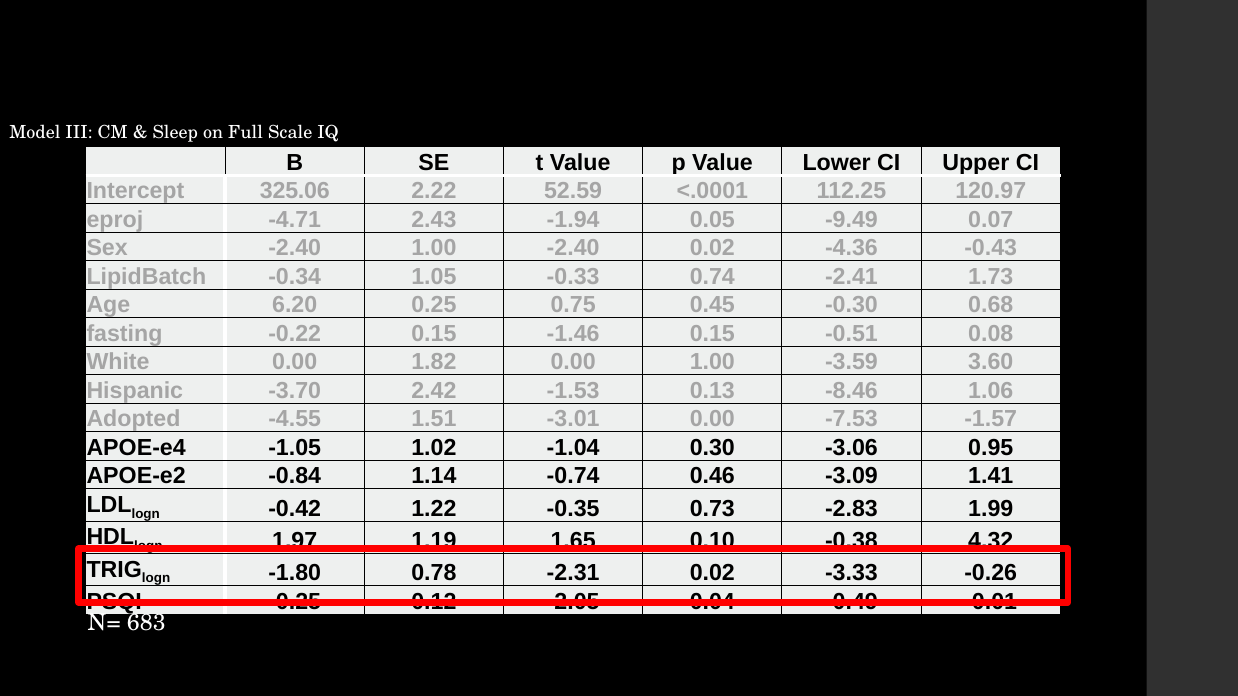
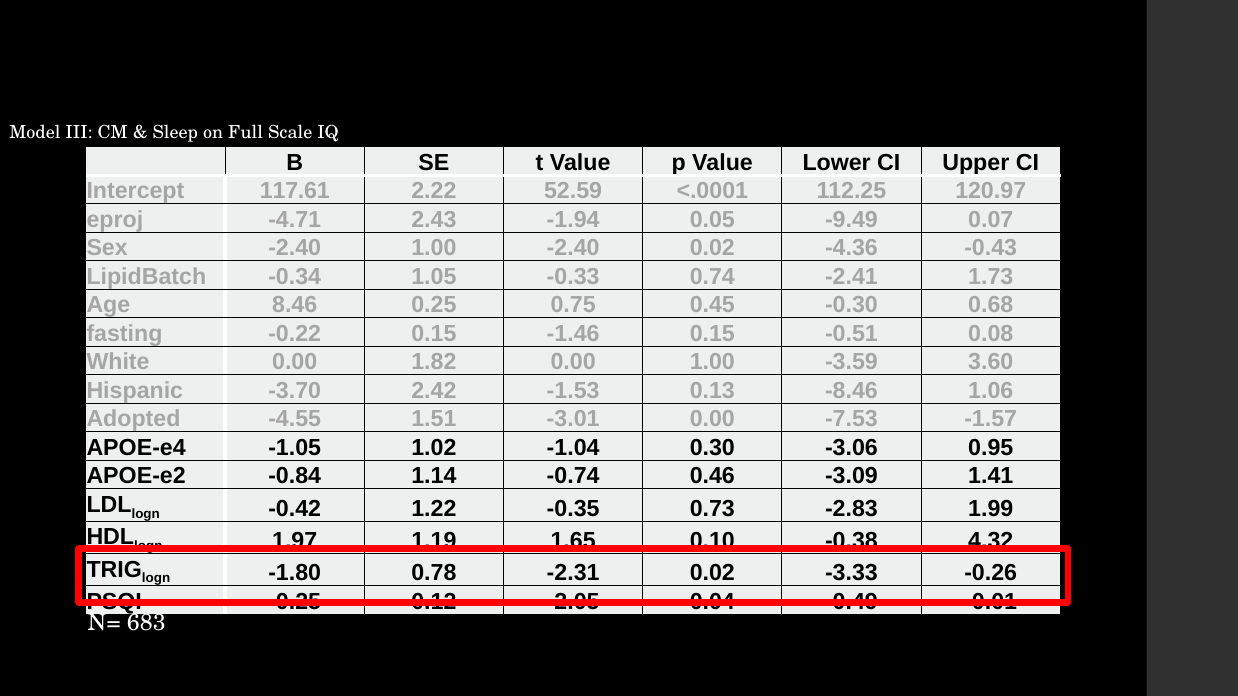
325.06: 325.06 -> 117.61 (295, 191)
6.20: 6.20 -> 8.46 (295, 305)
